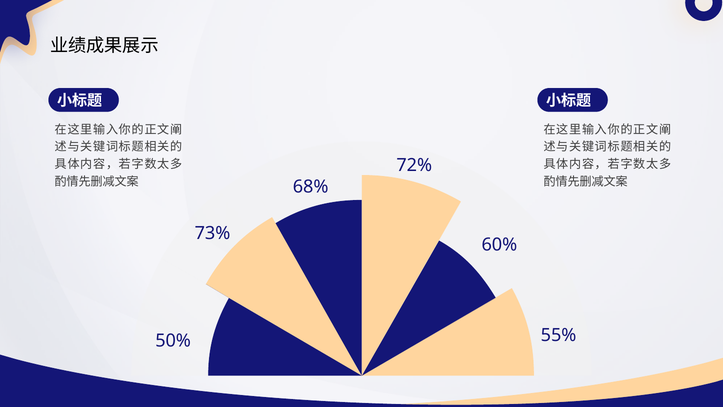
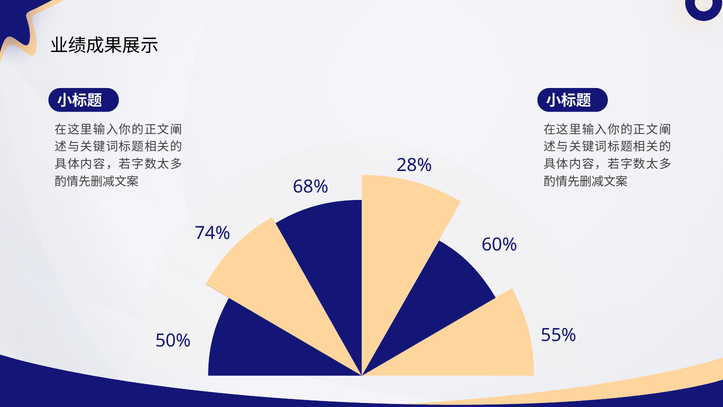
72%: 72% -> 28% (414, 165)
73%: 73% -> 74% (212, 233)
